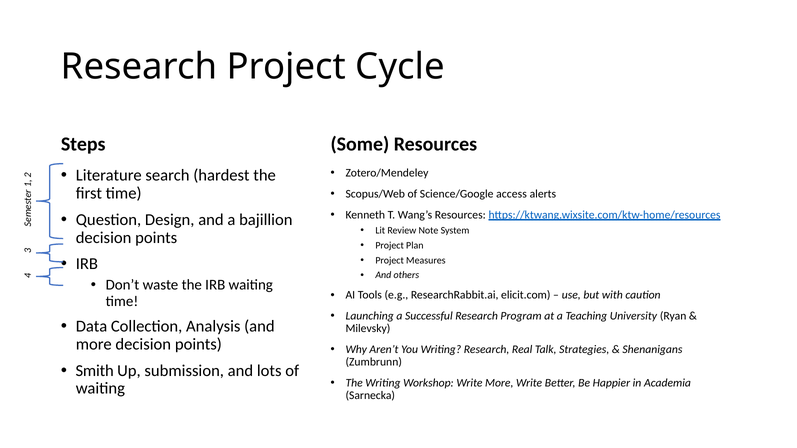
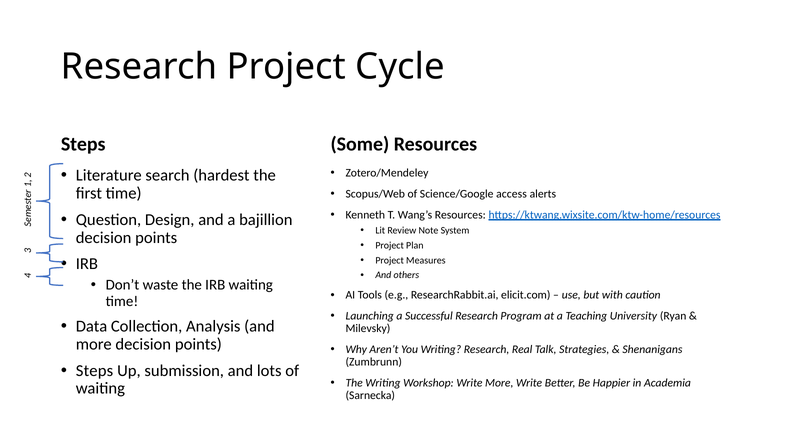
Smith: Smith -> Steps (95, 371)
